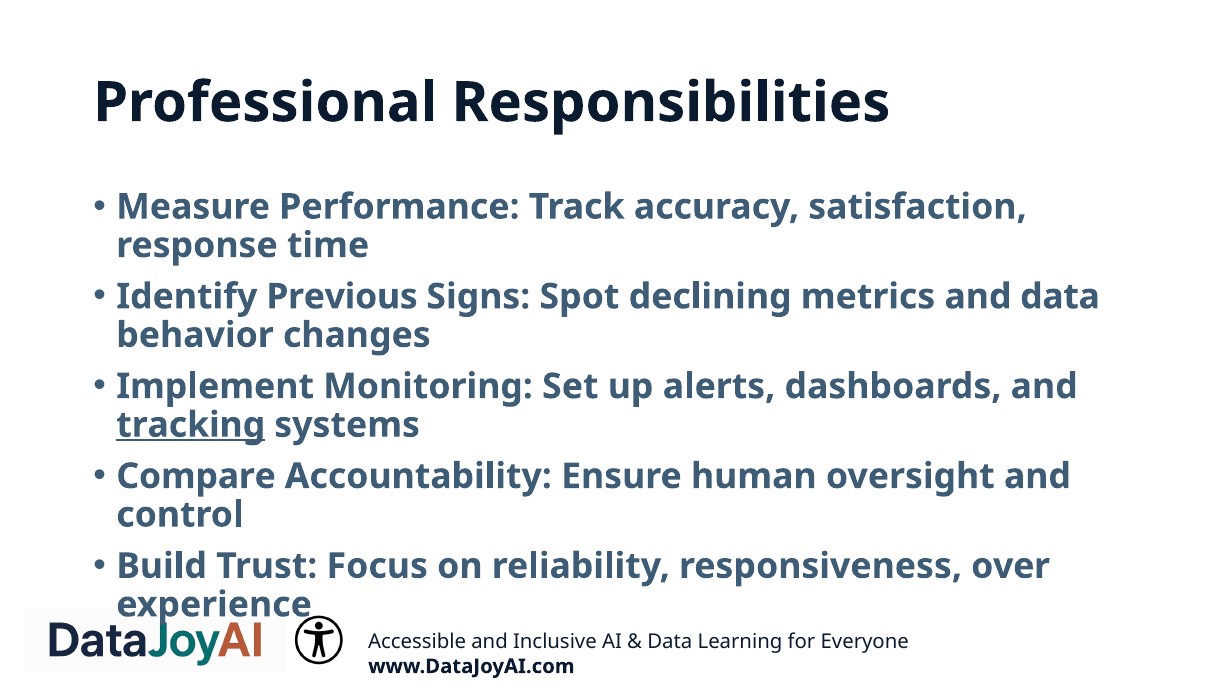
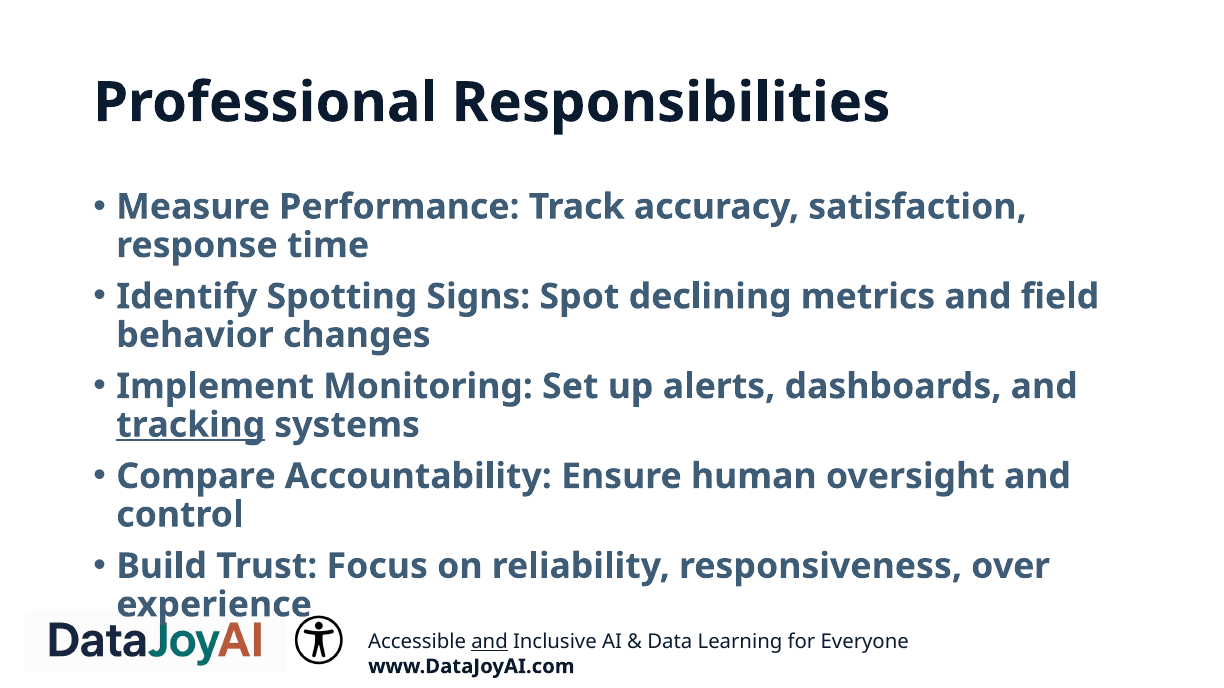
Previous: Previous -> Spotting (342, 297)
and data: data -> field (1060, 297)
and underline: none -> present (490, 642)
